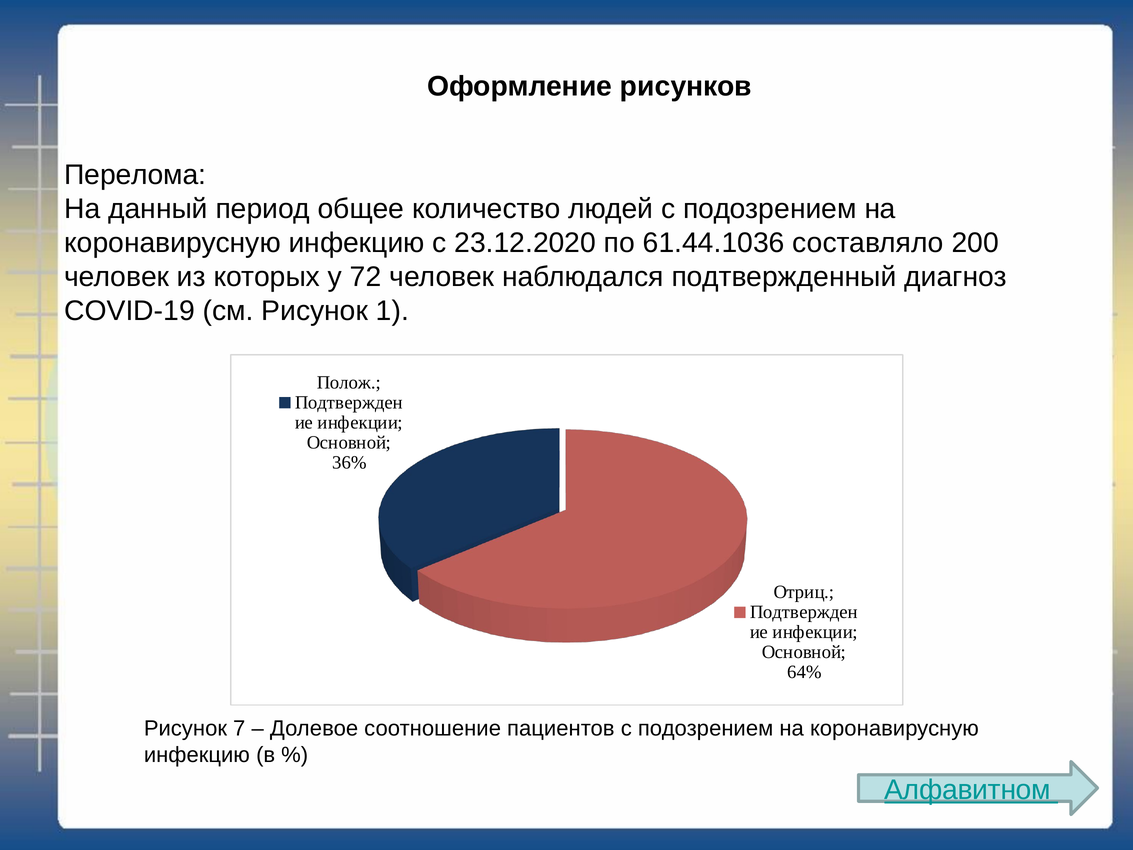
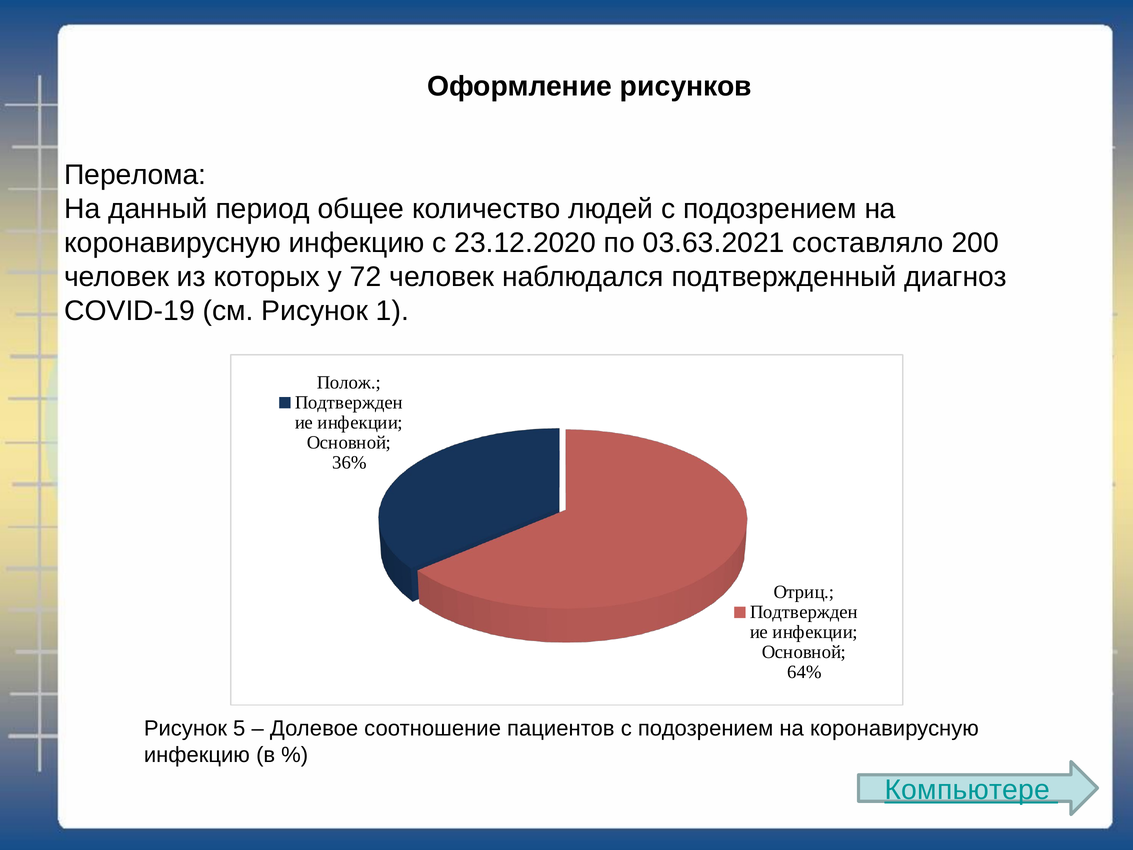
61.44.1036: 61.44.1036 -> 03.63.2021 (714, 243)
7: 7 -> 5 (239, 728)
Алфавитном: Алфавитном -> Компьютере (967, 790)
